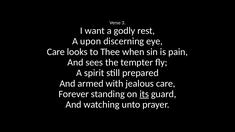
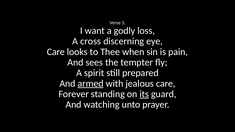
rest: rest -> loss (146, 31)
upon: upon -> cross (91, 41)
armed underline: none -> present (91, 84)
